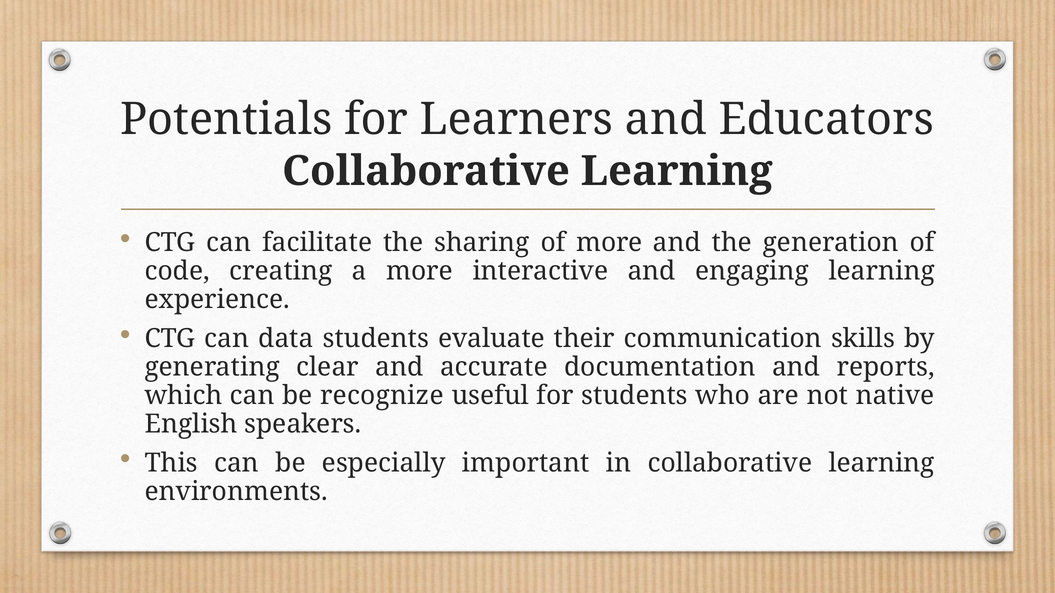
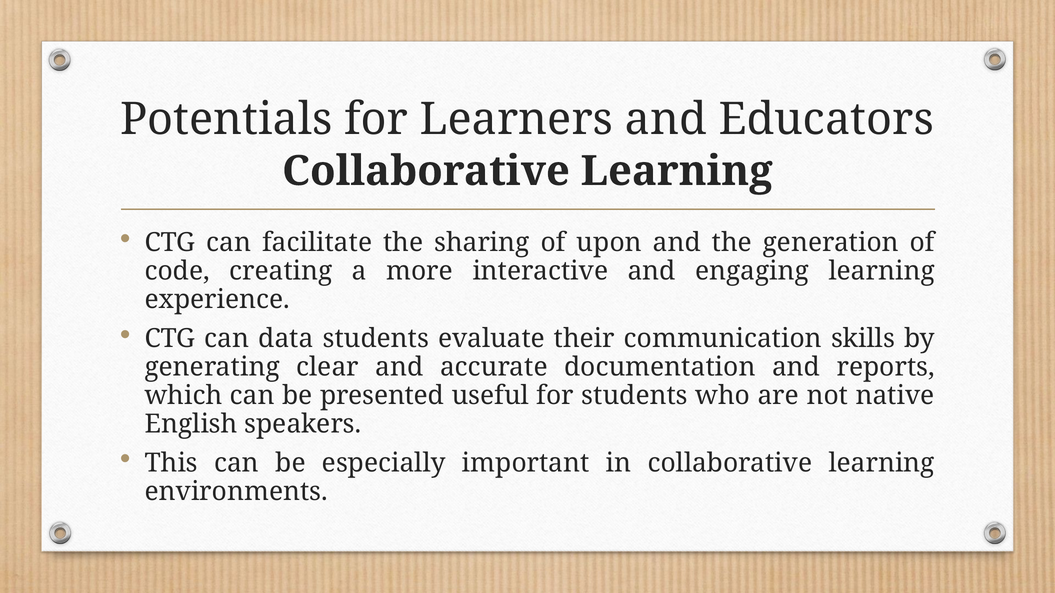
of more: more -> upon (609, 243)
recognize: recognize -> presented (382, 396)
